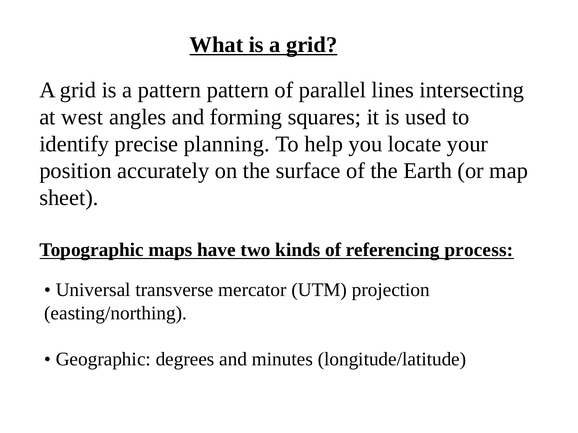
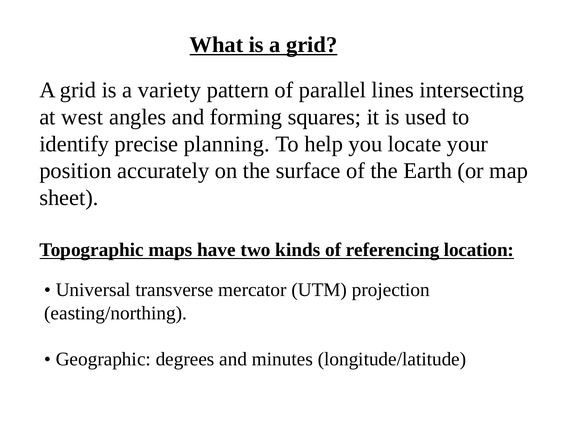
a pattern: pattern -> variety (169, 90)
process: process -> location (479, 250)
